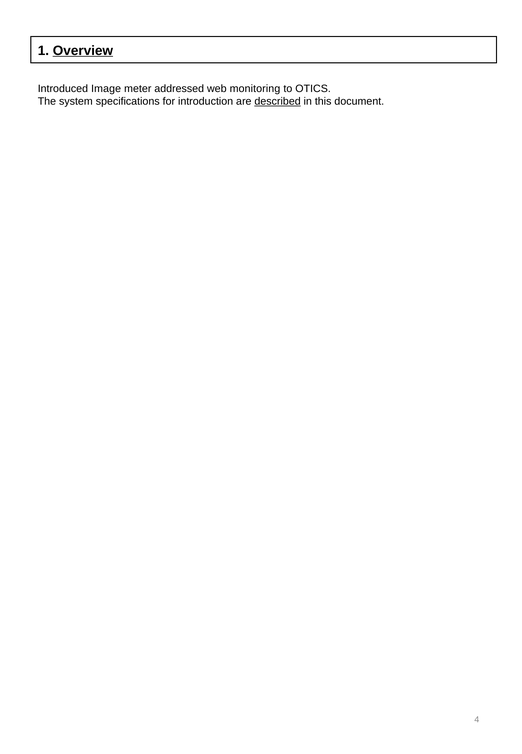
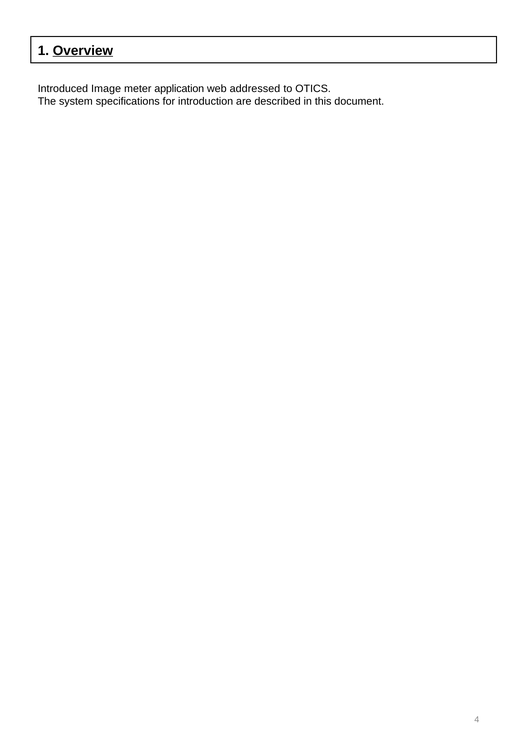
addressed: addressed -> application (179, 89)
monitoring: monitoring -> addressed (255, 89)
described underline: present -> none (278, 101)
